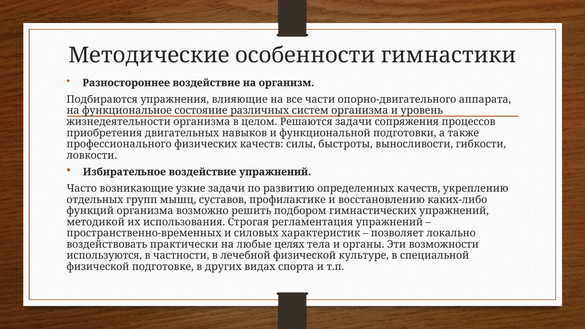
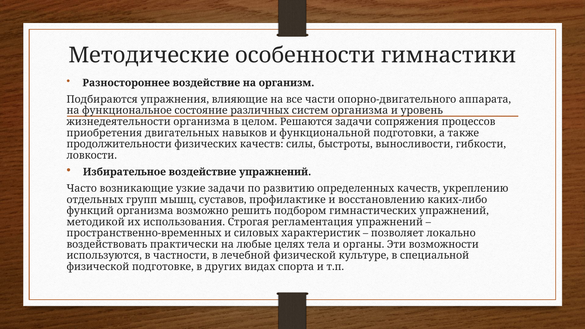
профессионального: профессионального -> продолжительности (119, 144)
